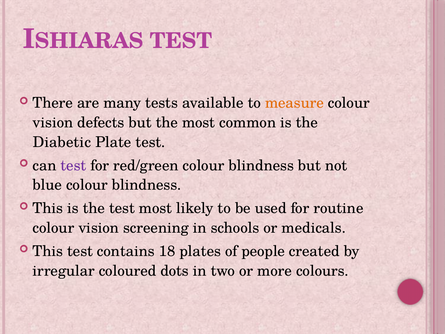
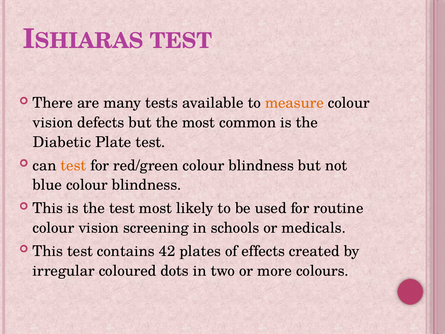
test colour: purple -> orange (73, 165)
18: 18 -> 42 (167, 251)
people: people -> effects (263, 251)
